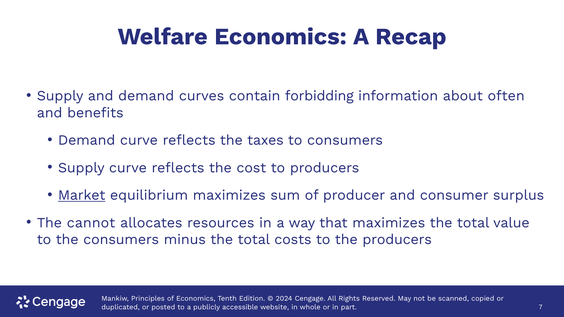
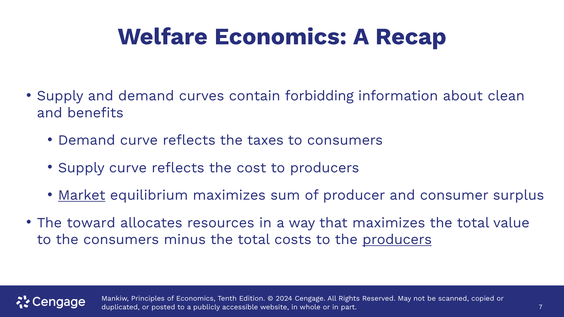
often: often -> clean (506, 96)
cannot: cannot -> toward (91, 223)
producers underline: none -> present (397, 240)
